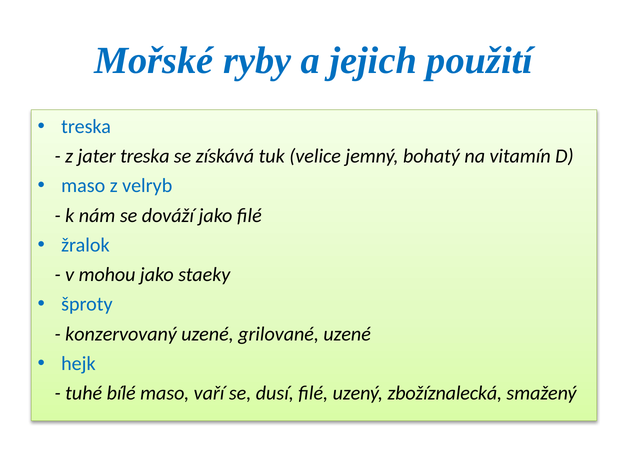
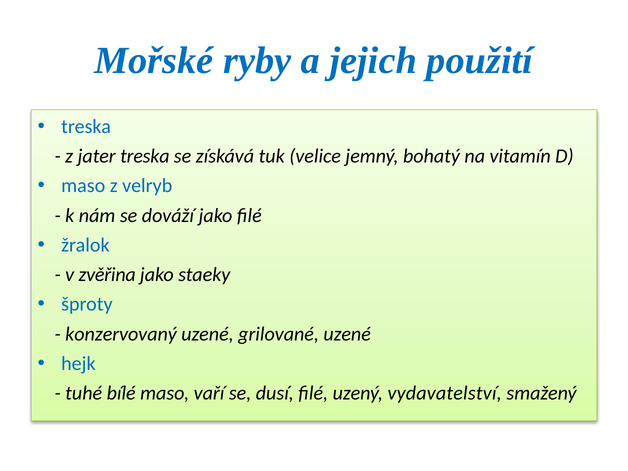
mohou: mohou -> zvěřina (107, 275)
zbožíznalecká: zbožíznalecká -> vydavatelství (445, 393)
